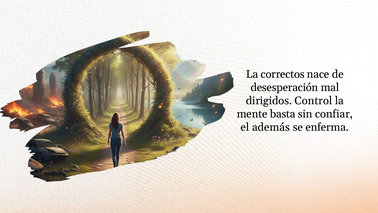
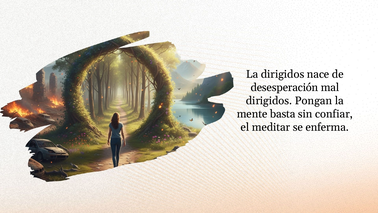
La correctos: correctos -> dirigidos (283, 74)
Control: Control -> Pongan (313, 101)
además: además -> meditar (271, 127)
